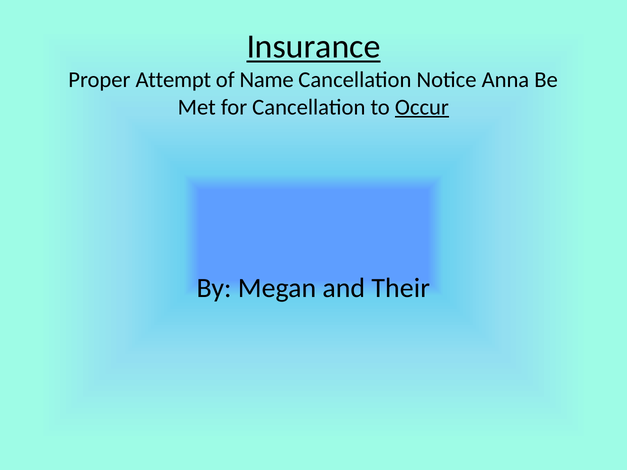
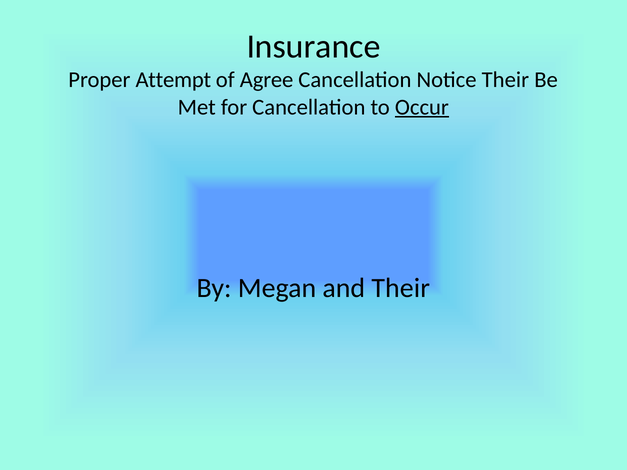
Insurance underline: present -> none (313, 47)
Name: Name -> Agree (267, 80)
Notice Anna: Anna -> Their (505, 80)
